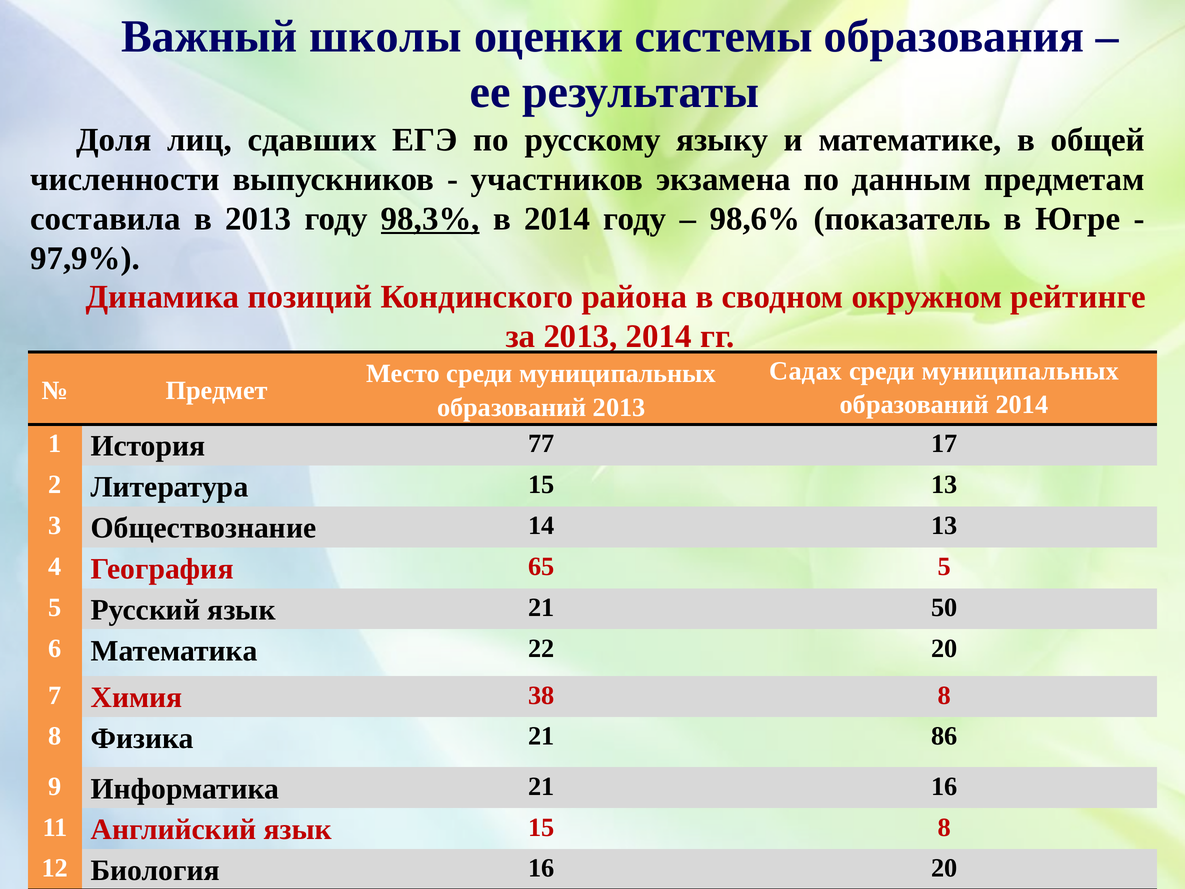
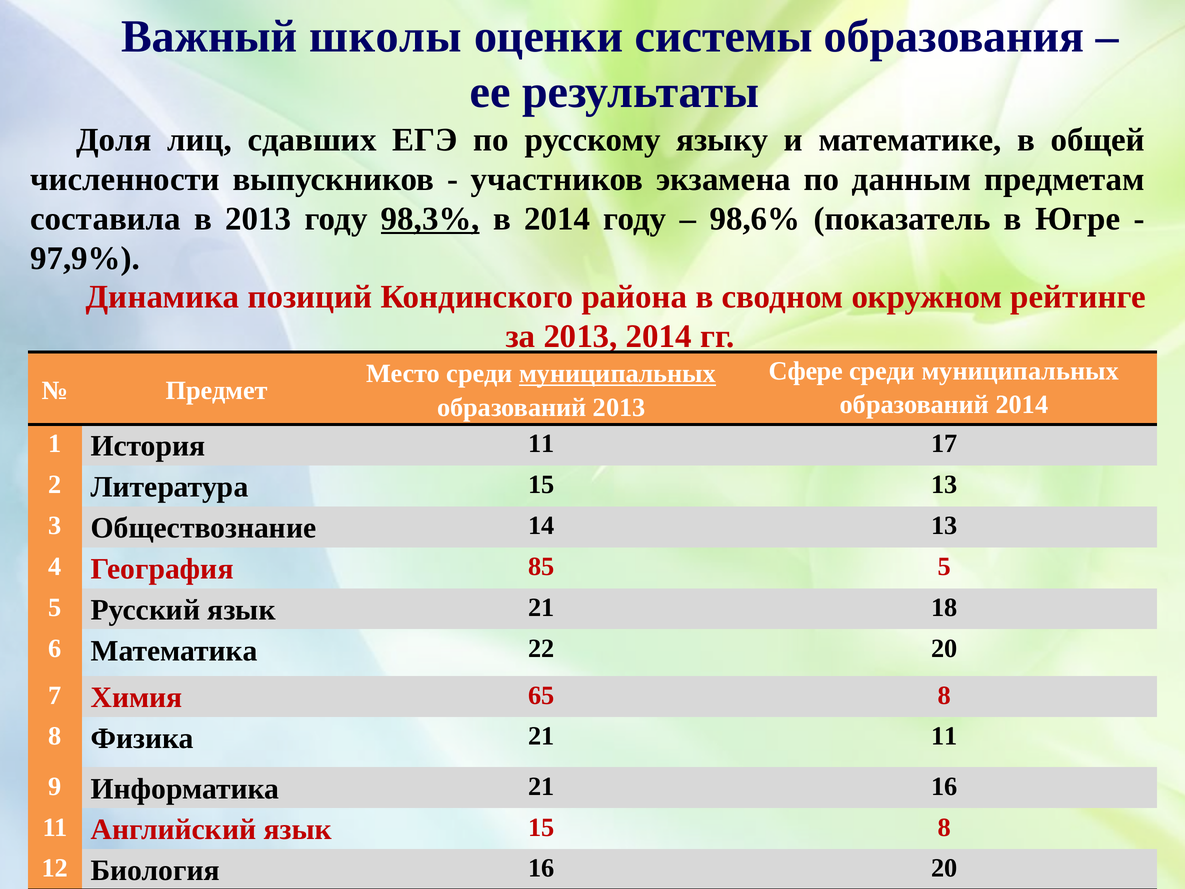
Садах: Садах -> Сфере (806, 371)
муниципальных underline: none -> present (618, 374)
История 77: 77 -> 11 (541, 444)
65: 65 -> 85 (541, 566)
50: 50 -> 18 (944, 607)
38: 38 -> 65 (541, 695)
21 86: 86 -> 11 (944, 736)
